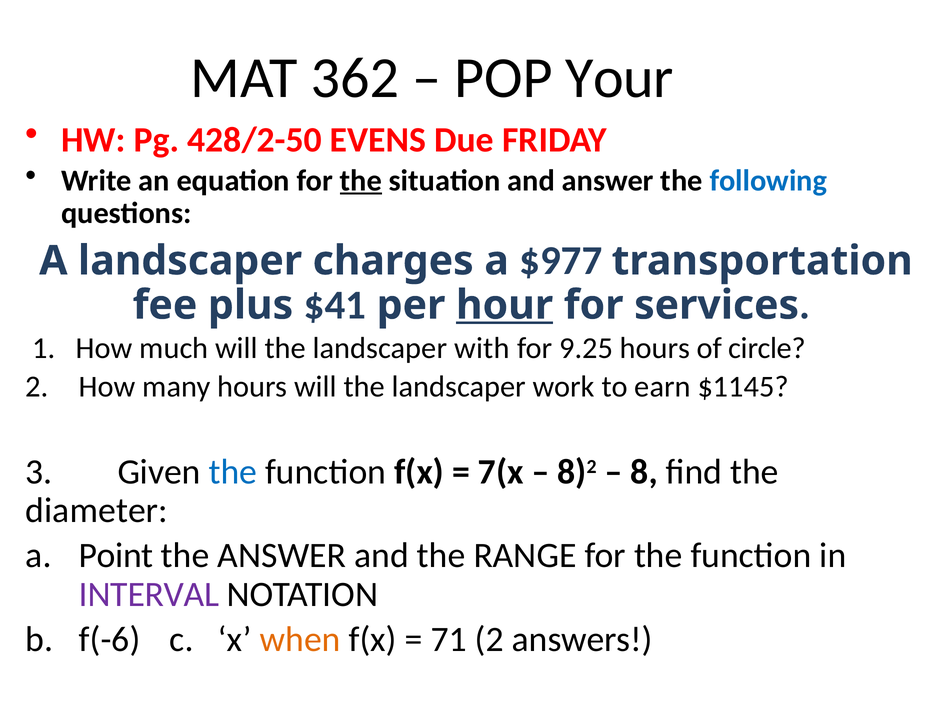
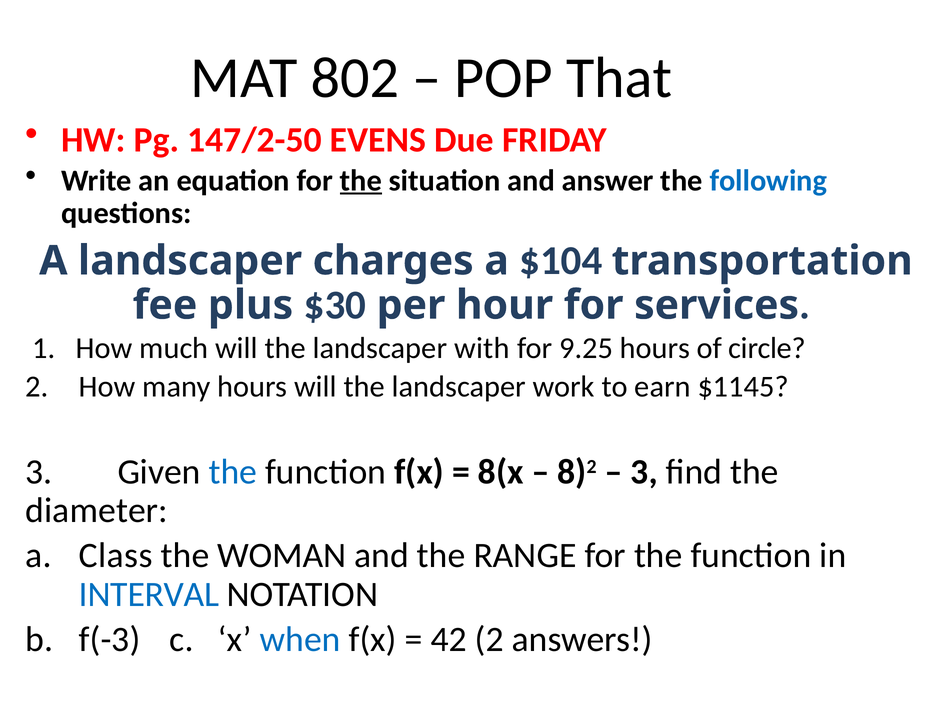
362: 362 -> 802 (355, 78)
Your: Your -> That (619, 78)
428/2-50: 428/2-50 -> 147/2-50 (255, 140)
$977: $977 -> $104 (561, 261)
$41: $41 -> $30 (335, 305)
hour underline: present -> none (505, 305)
7(x: 7(x -> 8(x (501, 472)
8: 8 -> 3 (644, 472)
Point: Point -> Class (116, 556)
the ANSWER: ANSWER -> WOMAN (282, 556)
INTERVAL colour: purple -> blue (149, 594)
f(-6: f(-6 -> f(-3 (110, 640)
when colour: orange -> blue (300, 640)
71: 71 -> 42 (449, 640)
